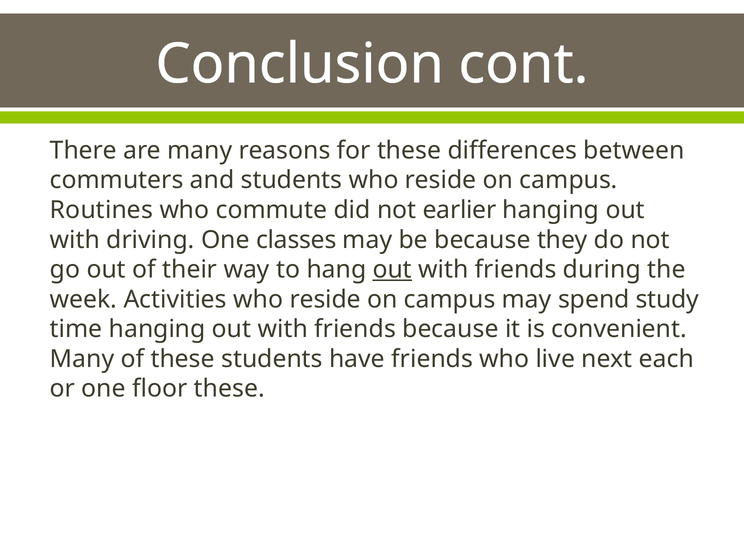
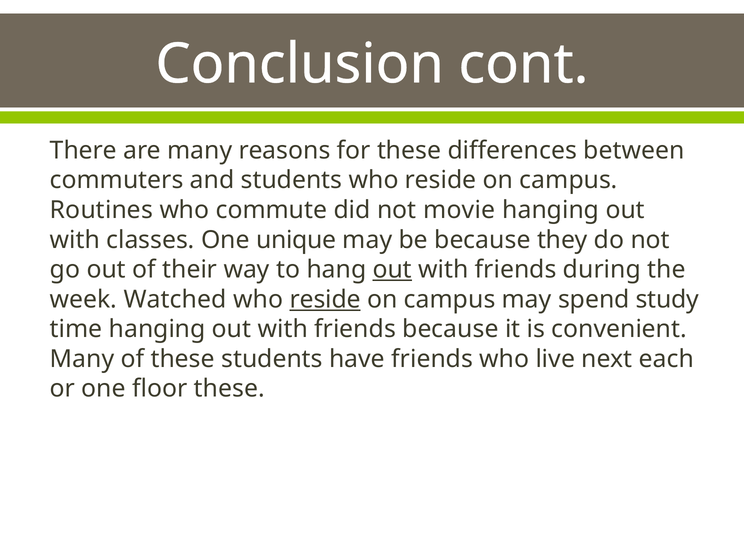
earlier: earlier -> movie (459, 210)
driving: driving -> classes (150, 240)
classes: classes -> unique (296, 240)
Activities: Activities -> Watched (175, 299)
reside underline: none -> present (325, 299)
